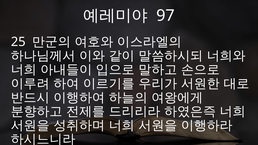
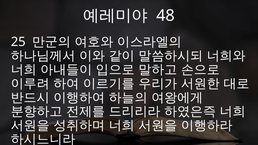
97: 97 -> 48 (166, 16)
